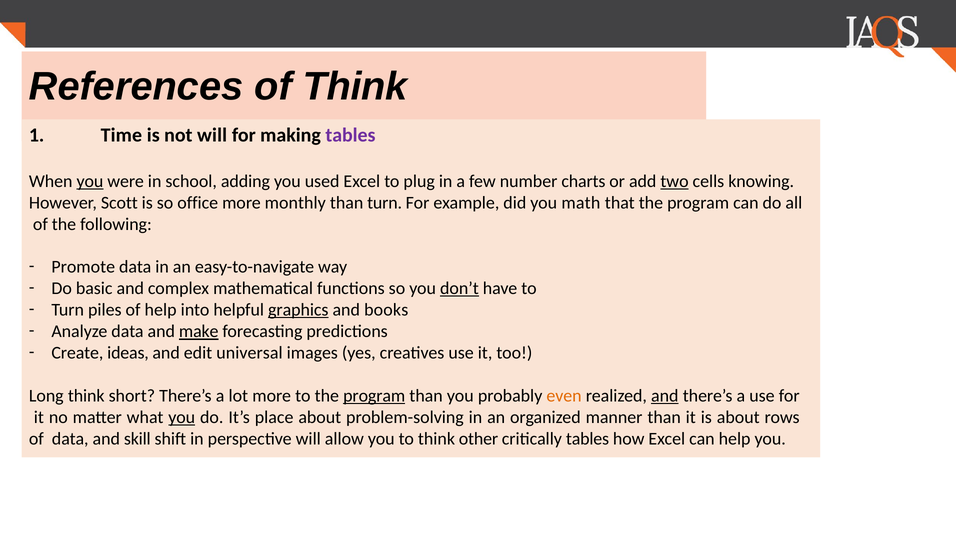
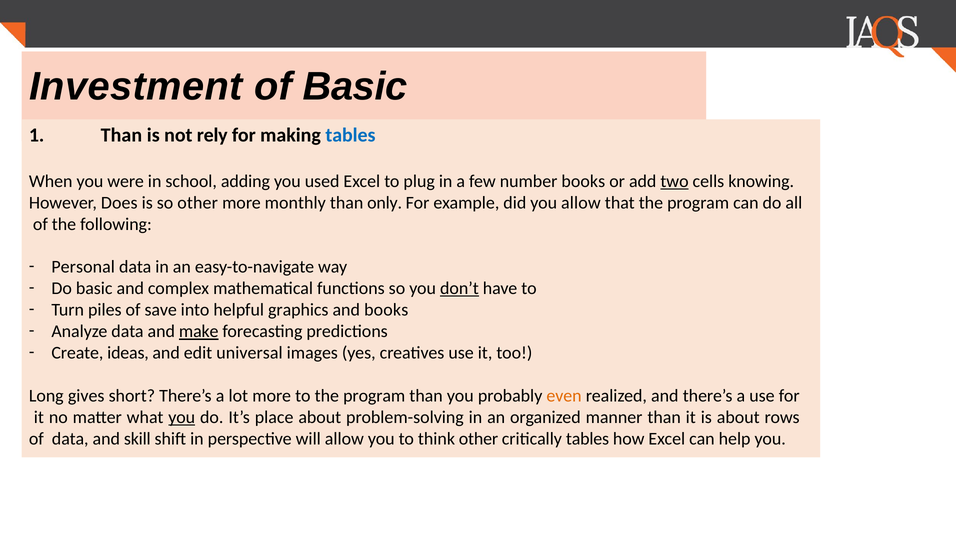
References: References -> Investment (136, 87)
of Think: Think -> Basic (355, 87)
1 Time: Time -> Than (121, 135)
not will: will -> rely (212, 135)
tables colour: purple -> blue (350, 135)
you underline: present -> none (90, 181)
number charts: charts -> books (583, 181)
Scott: Scott -> Does (119, 203)
so office: office -> other (198, 203)
than turn: turn -> only (385, 203)
you math: math -> allow (581, 203)
Promote: Promote -> Personal (83, 267)
of help: help -> save (161, 310)
graphics underline: present -> none (298, 310)
Long think: think -> gives (86, 396)
program underline: present -> none (374, 396)
and underline: present -> none (665, 396)
